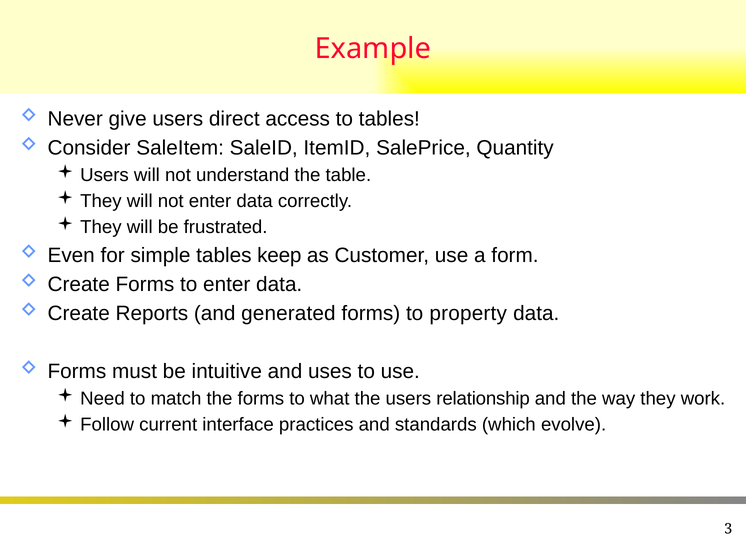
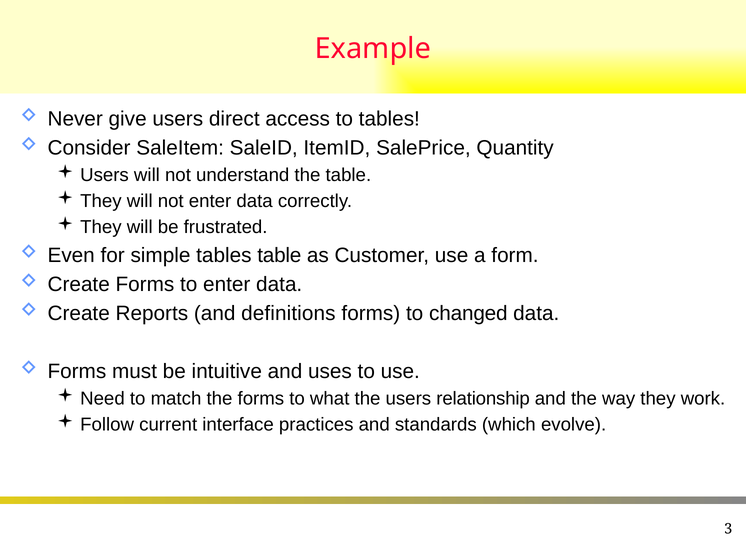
tables keep: keep -> table (279, 255)
generated: generated -> definitions (288, 313)
property: property -> changed (468, 313)
